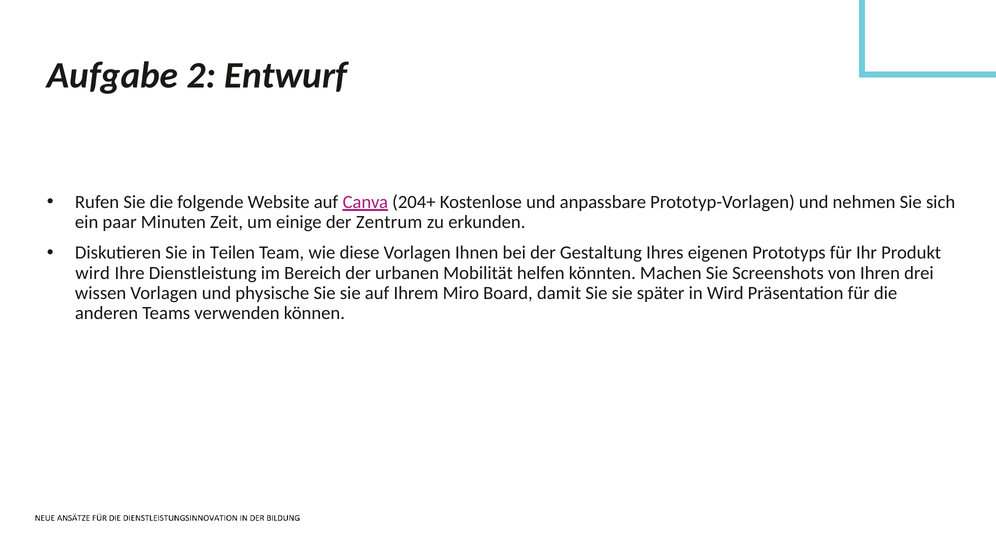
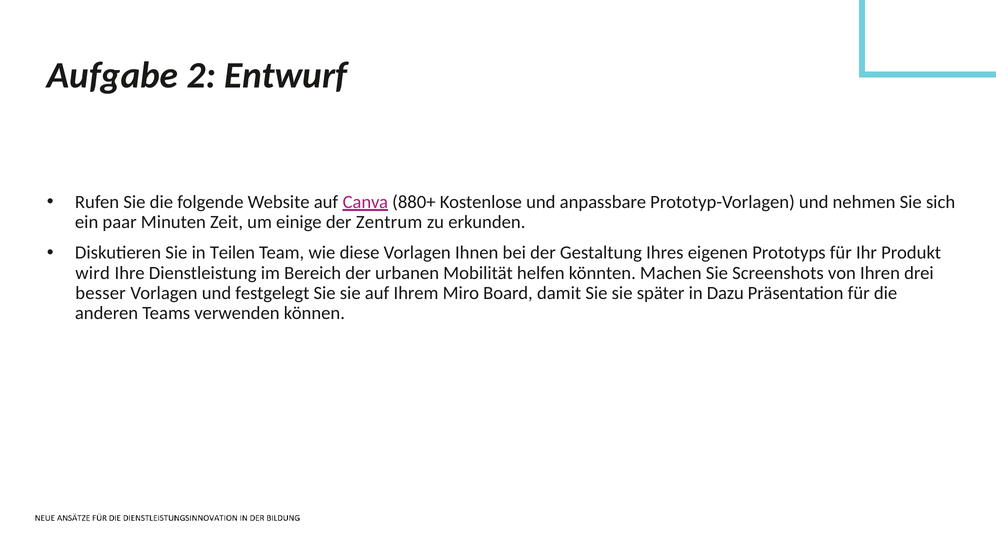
204+: 204+ -> 880+ (414, 202)
wissen: wissen -> besser (101, 293)
physische: physische -> festgelegt (272, 293)
in Wird: Wird -> Dazu (725, 293)
